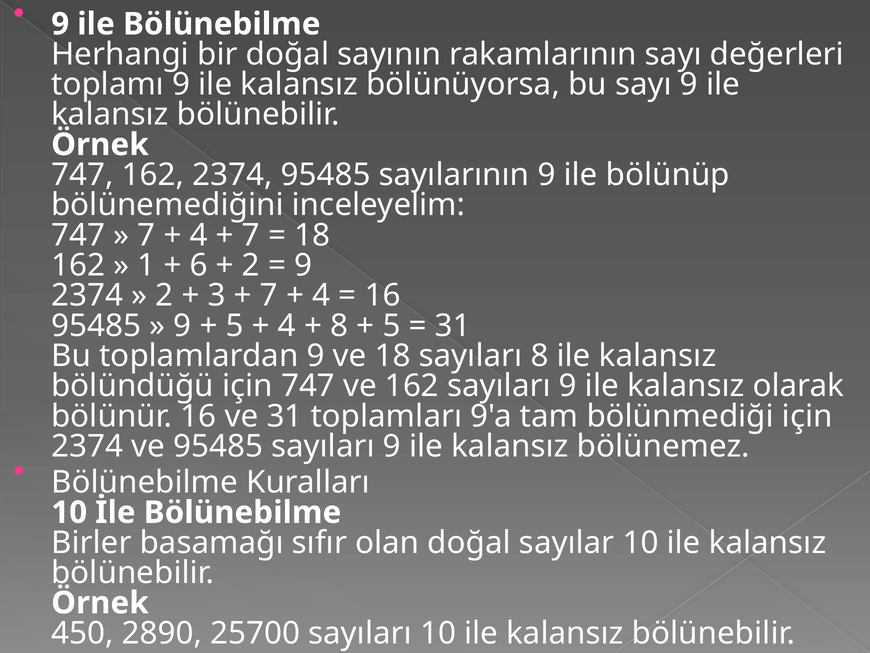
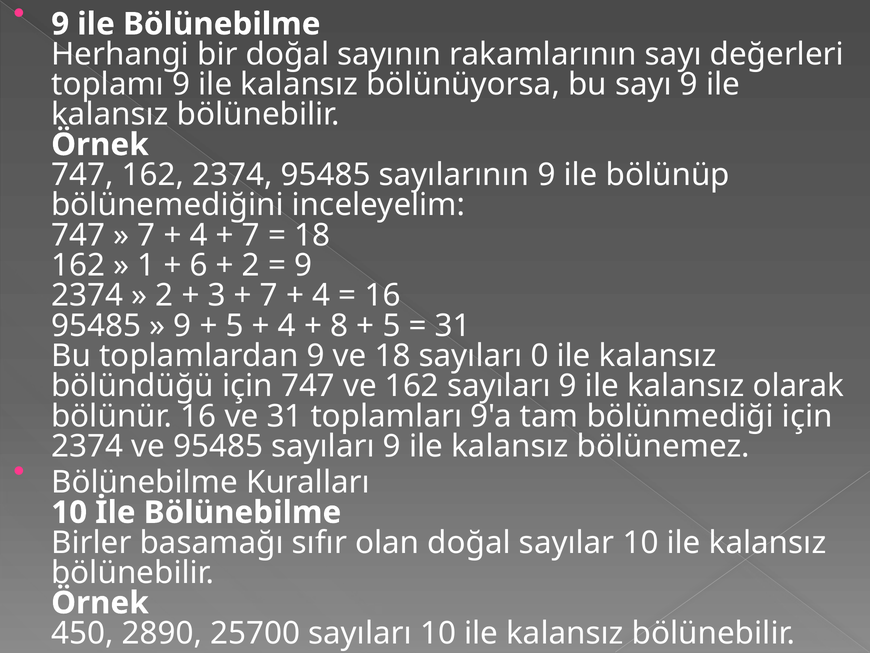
sayıları 8: 8 -> 0 (540, 356)
